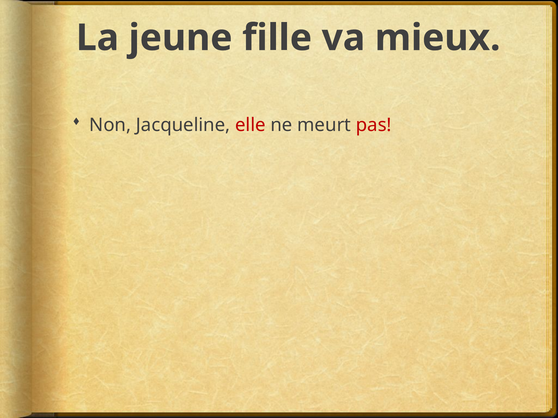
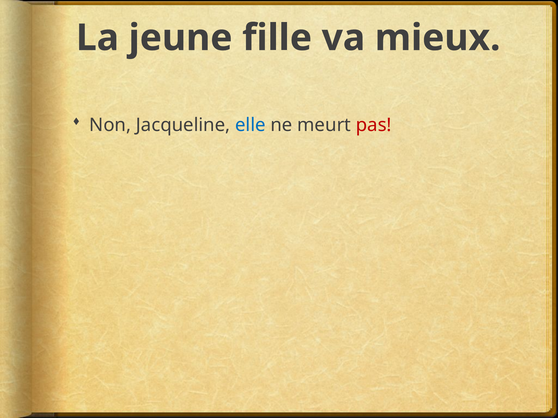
elle colour: red -> blue (250, 125)
